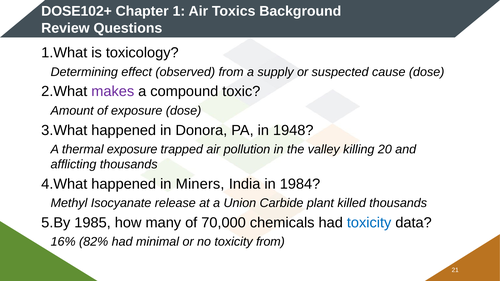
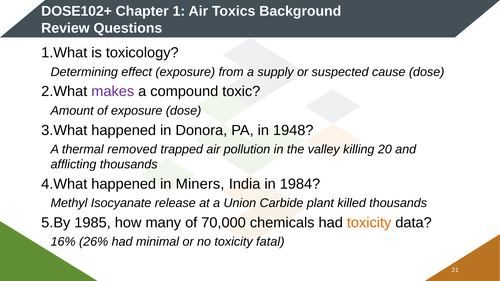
effect observed: observed -> exposure (185, 72)
thermal exposure: exposure -> removed (132, 150)
toxicity colour: blue -> orange (369, 223)
82%: 82% -> 26% (94, 242)
toxicity from: from -> fatal (270, 242)
